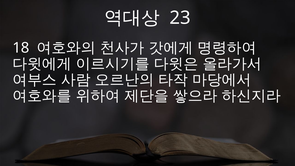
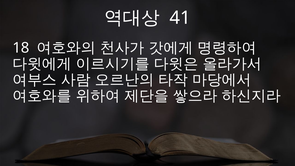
23: 23 -> 41 (180, 18)
